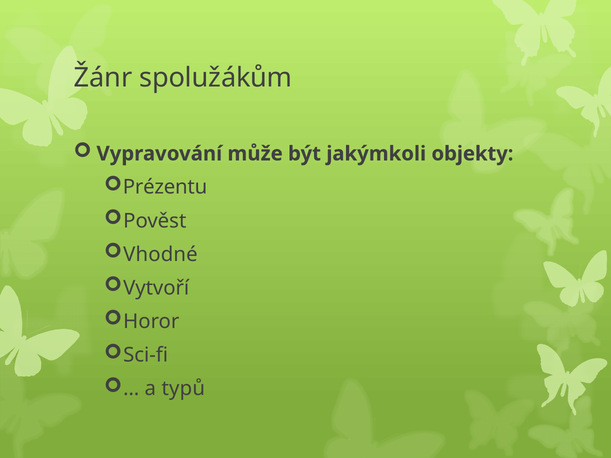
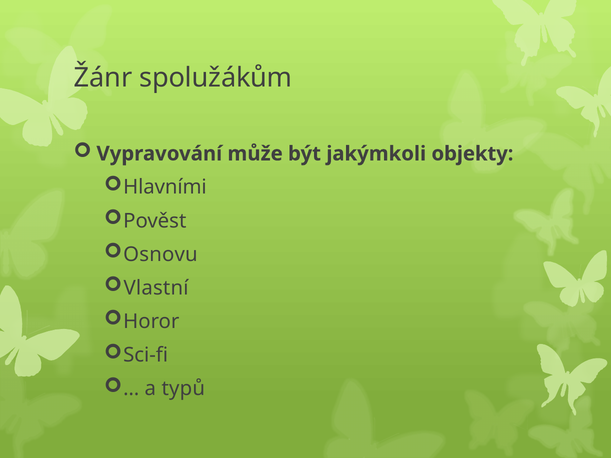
Prézentu: Prézentu -> Hlavními (165, 187)
Vhodné: Vhodné -> Osnovu (160, 255)
Vytvoří: Vytvoří -> Vlastní (156, 288)
